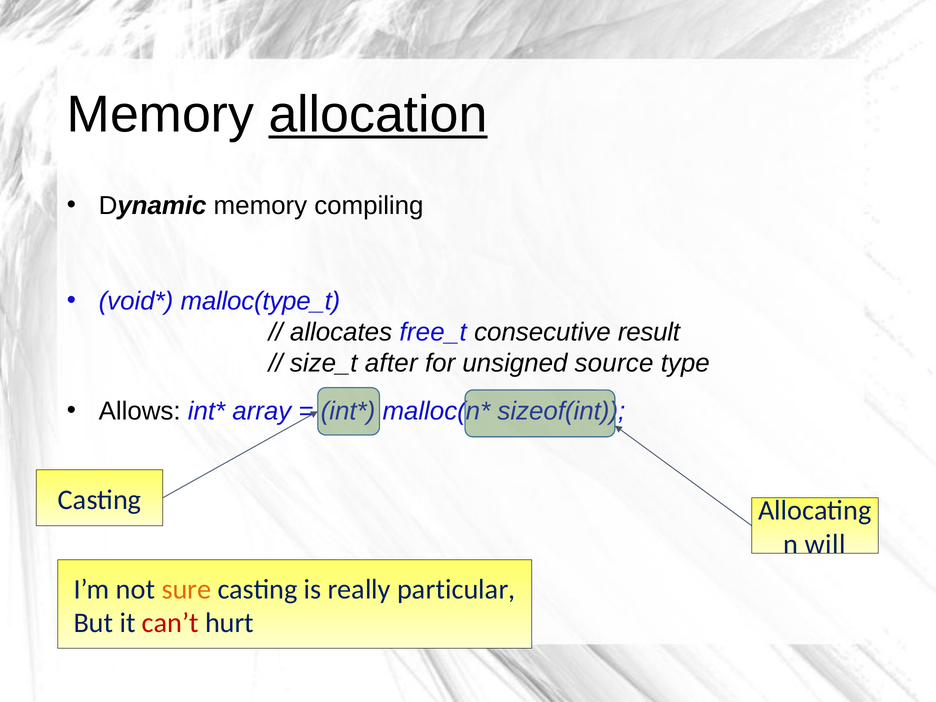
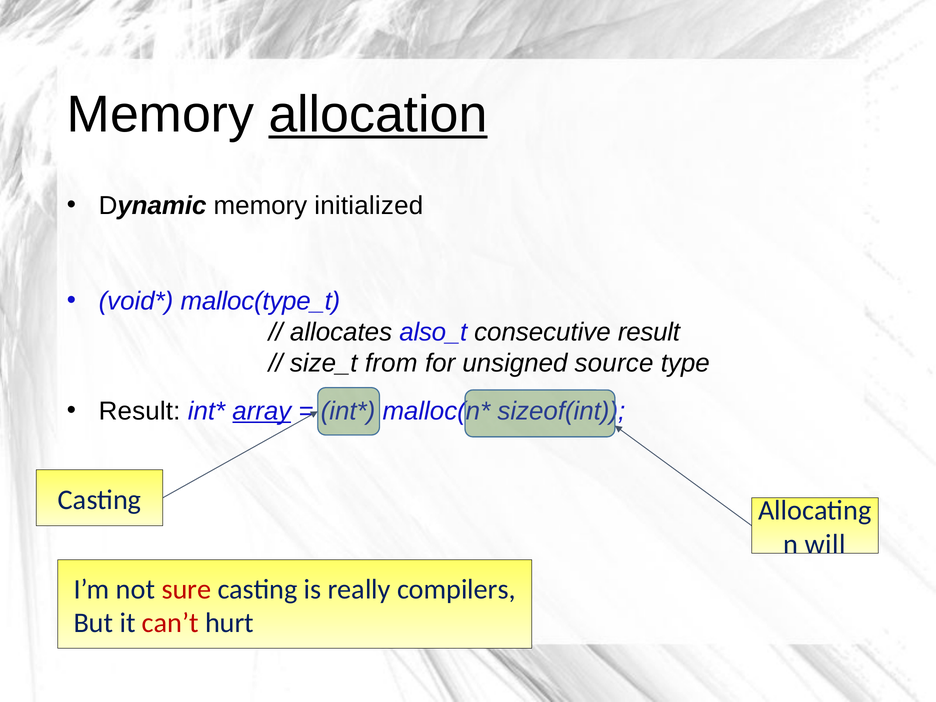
compiling: compiling -> initialized (369, 205)
free_t: free_t -> also_t (433, 332)
after: after -> from (391, 363)
Allows: Allows -> Result (140, 411)
array underline: none -> present (262, 411)
sure colour: orange -> red (186, 589)
particular: particular -> compilers (456, 589)
